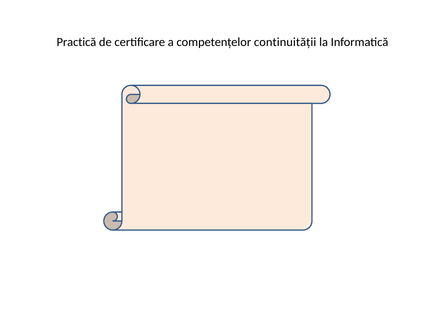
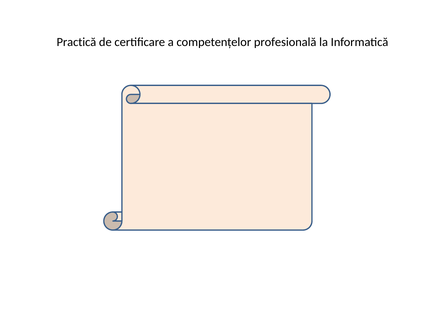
continuității: continuității -> profesională (285, 42)
